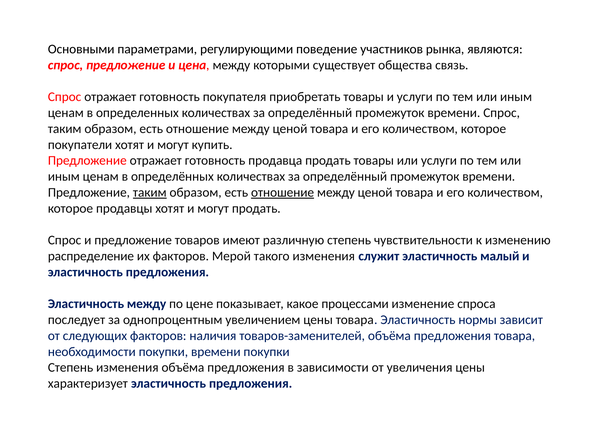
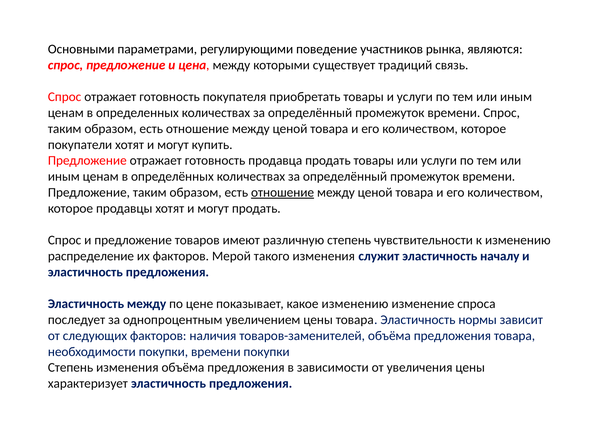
общества: общества -> традиций (405, 65)
таким underline: present -> none (150, 192)
малый: малый -> началу (500, 256)
какое процессами: процессами -> изменению (355, 304)
